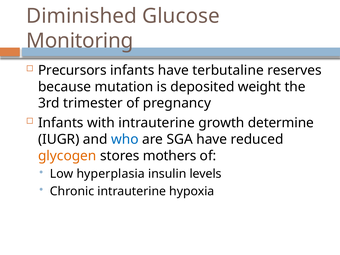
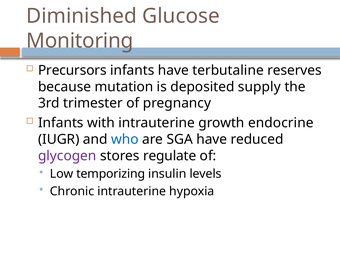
weight: weight -> supply (259, 87)
determine: determine -> endocrine (281, 123)
glycogen colour: orange -> purple (67, 156)
mothers: mothers -> regulate (170, 156)
hyperplasia: hyperplasia -> temporizing (111, 174)
